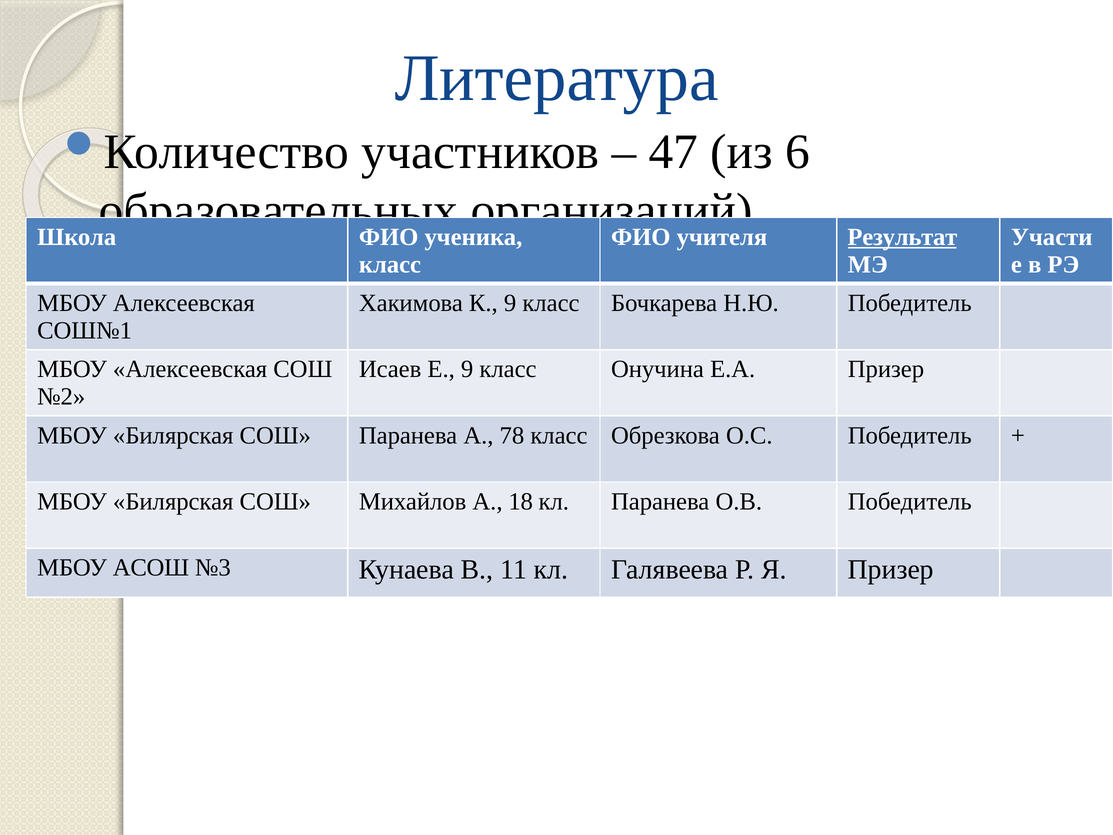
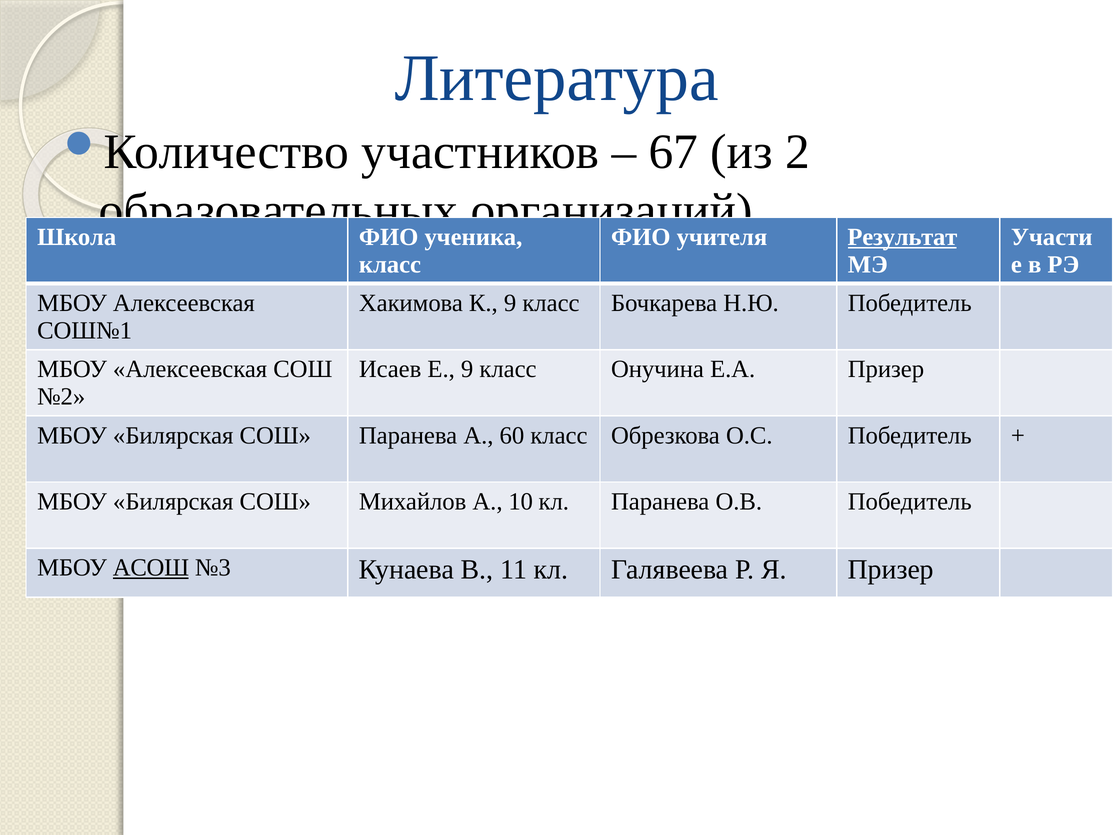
47: 47 -> 67 (673, 152)
6: 6 -> 2 (798, 152)
78: 78 -> 60 (512, 435)
18: 18 -> 10 (521, 501)
АСОШ underline: none -> present (151, 567)
